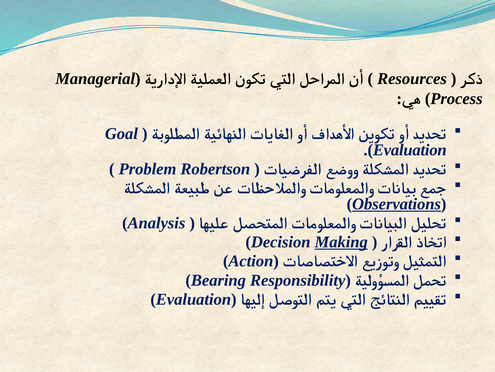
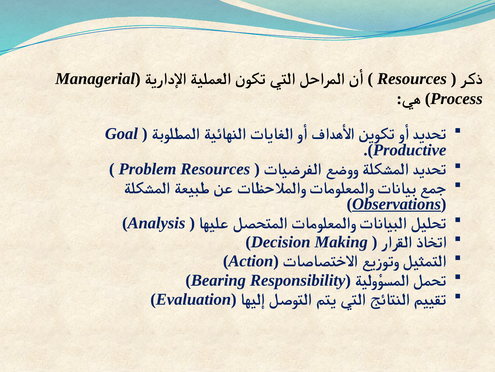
Evaluation: Evaluation -> Productive (410, 150)
Problem Robertson: Robertson -> Resources (215, 169)
Making underline: present -> none (341, 242)
